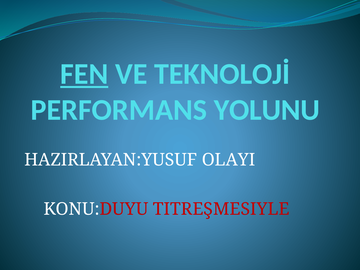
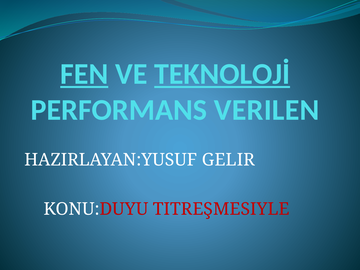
TEKNOLOJİ underline: none -> present (222, 74)
YOLUNU: YOLUNU -> VERILEN (267, 110)
OLAYI: OLAYI -> GELIR (228, 160)
